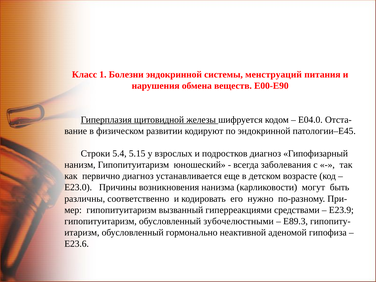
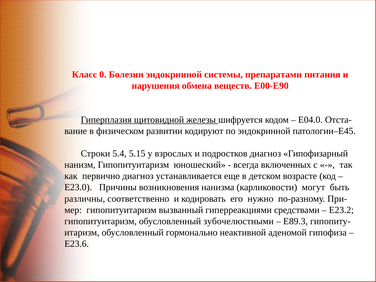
1: 1 -> 0 (103, 75)
менструаций: менструаций -> препаратами (274, 75)
заболевания: заболевания -> включенных (286, 165)
Е23.9: Е23.9 -> Е23.2 (341, 210)
